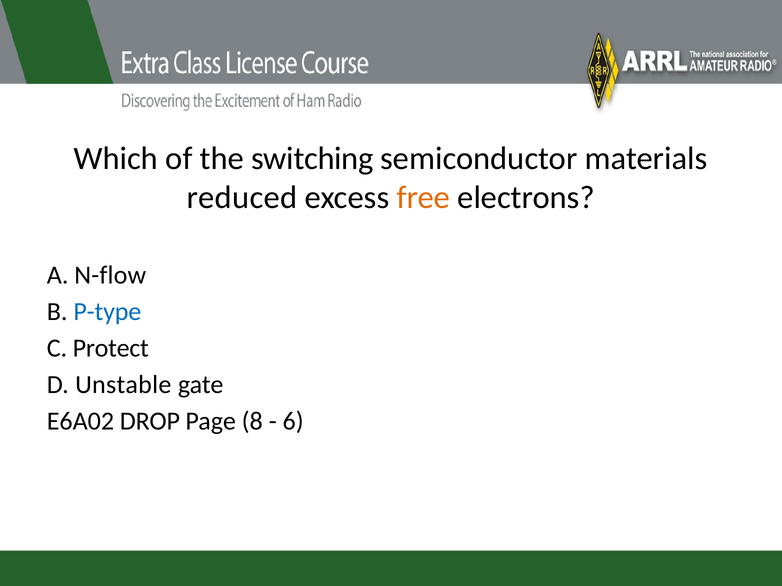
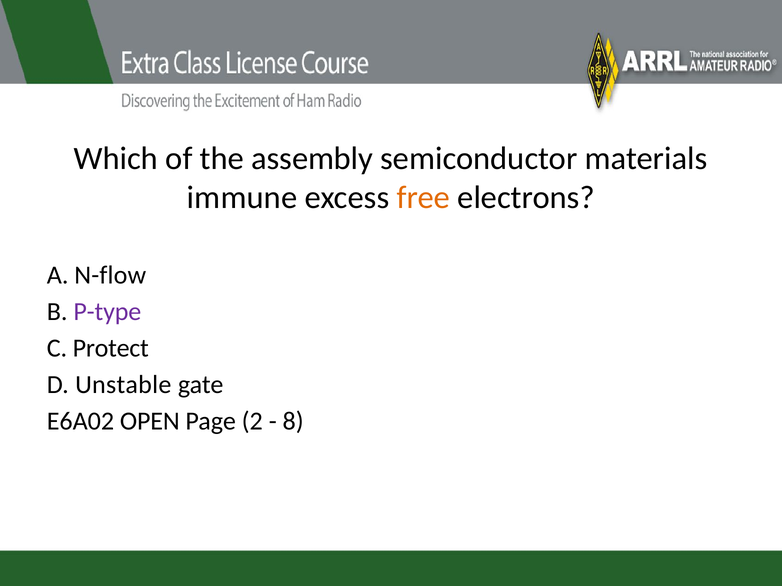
switching: switching -> assembly (312, 159)
reduced: reduced -> immune (242, 198)
P-type colour: blue -> purple (107, 312)
DROP: DROP -> OPEN (150, 421)
8: 8 -> 2 (252, 421)
6: 6 -> 8 (293, 421)
